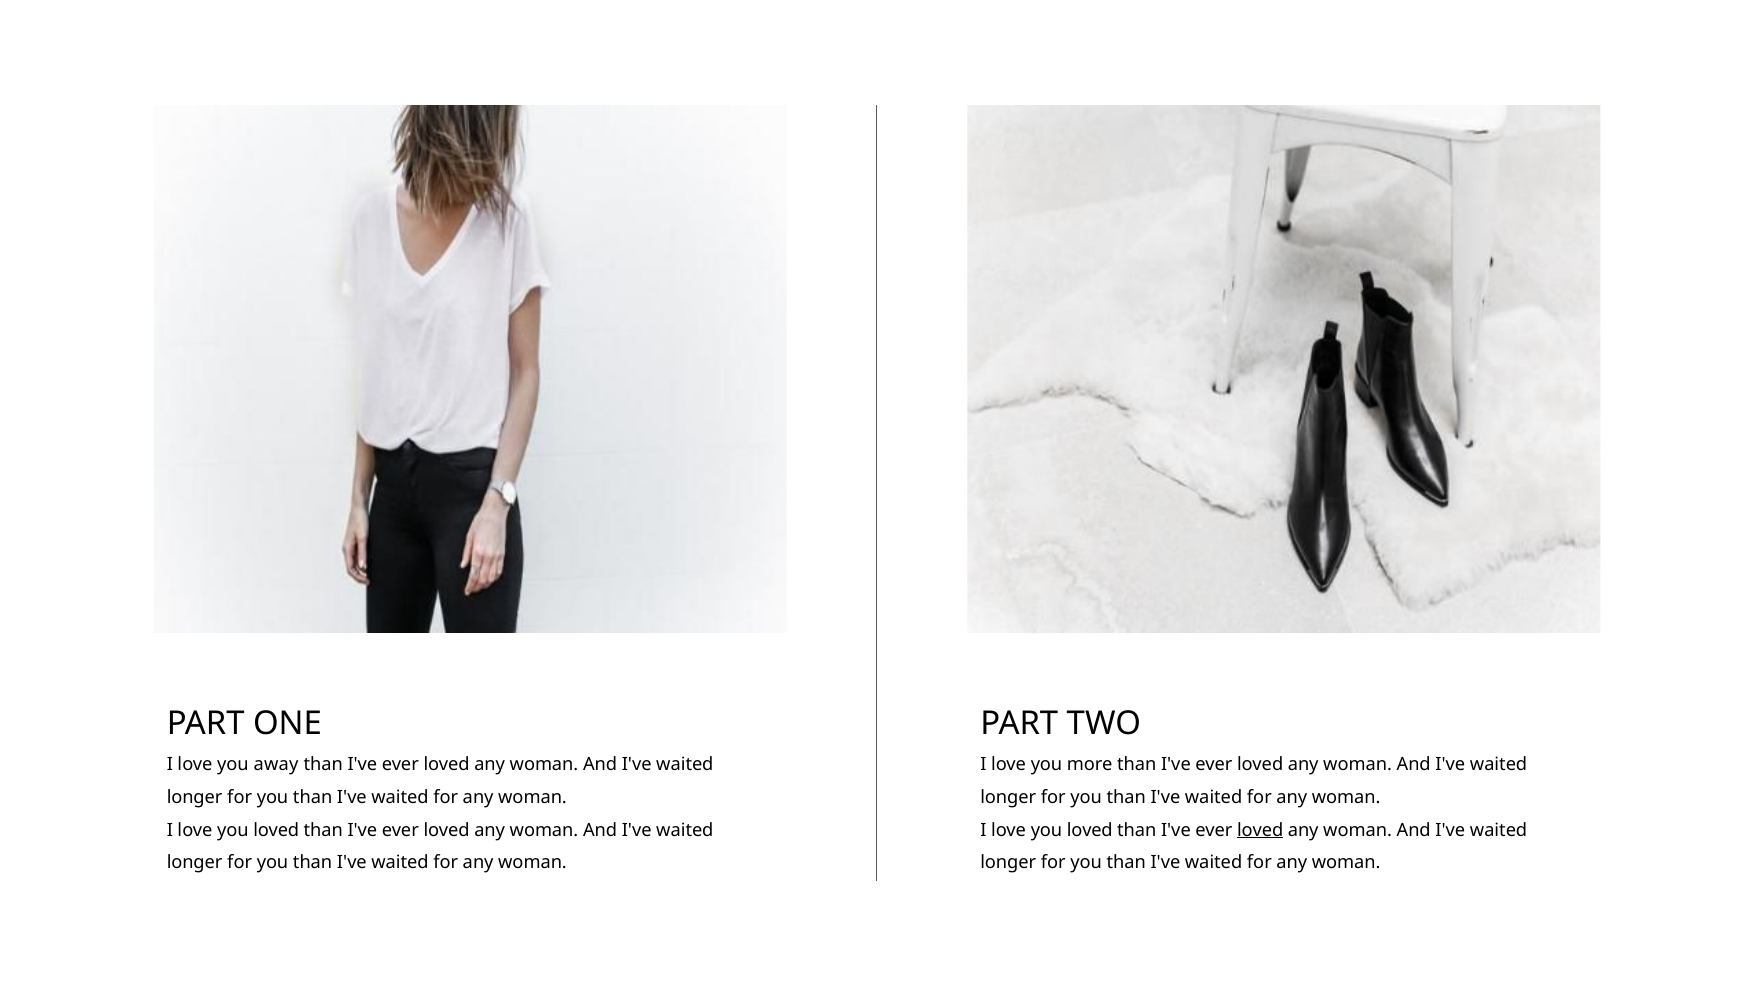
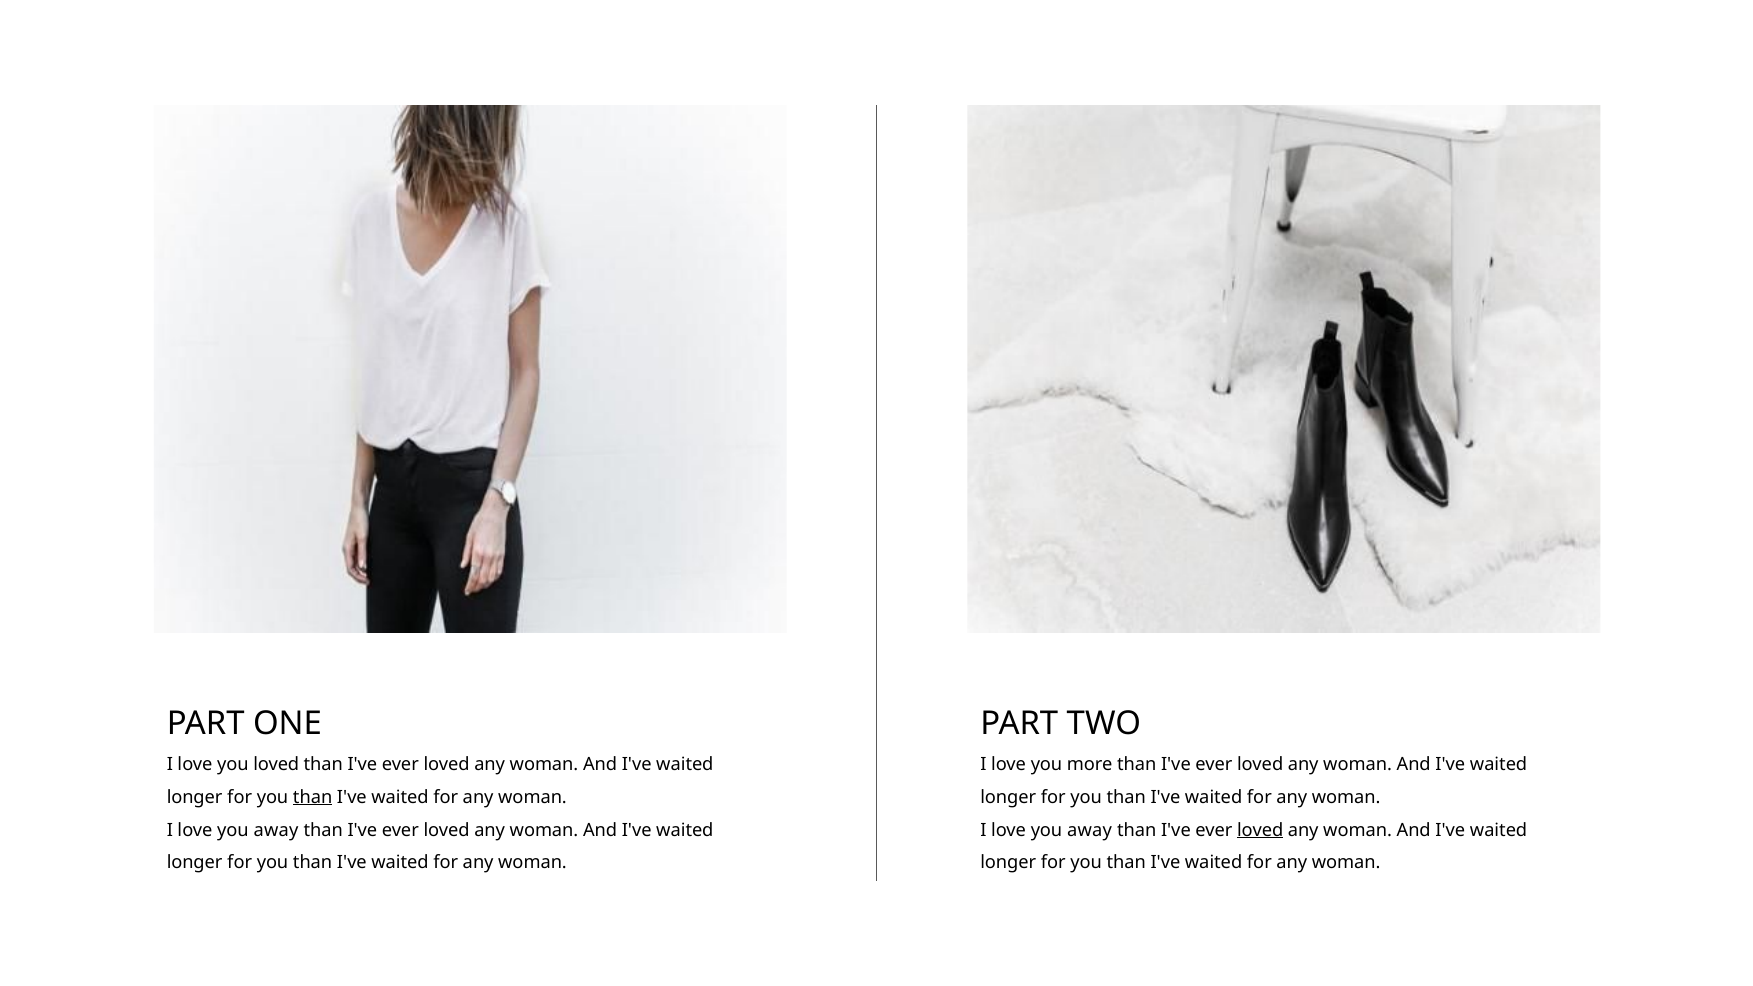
you away: away -> loved (276, 764)
than underline: none -> present (313, 797)
loved: loved -> away (276, 830)
loved: loved -> away (1090, 830)
